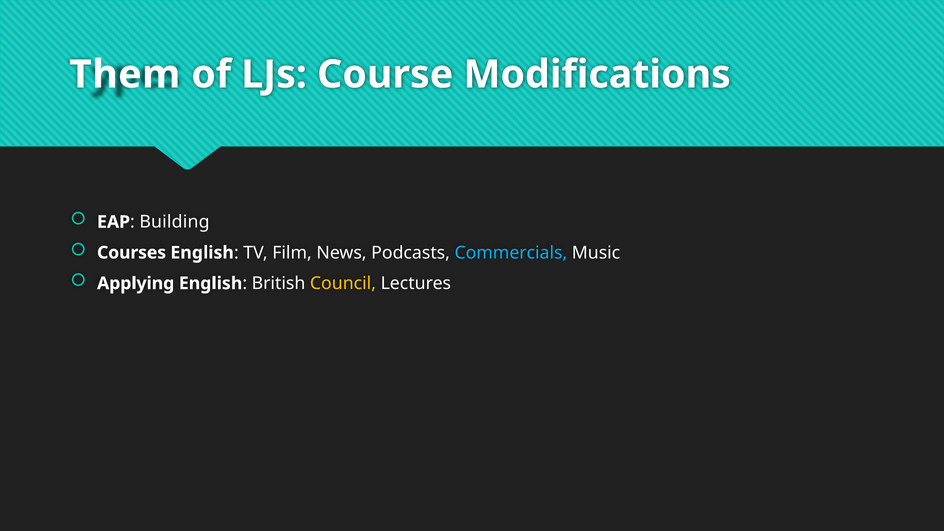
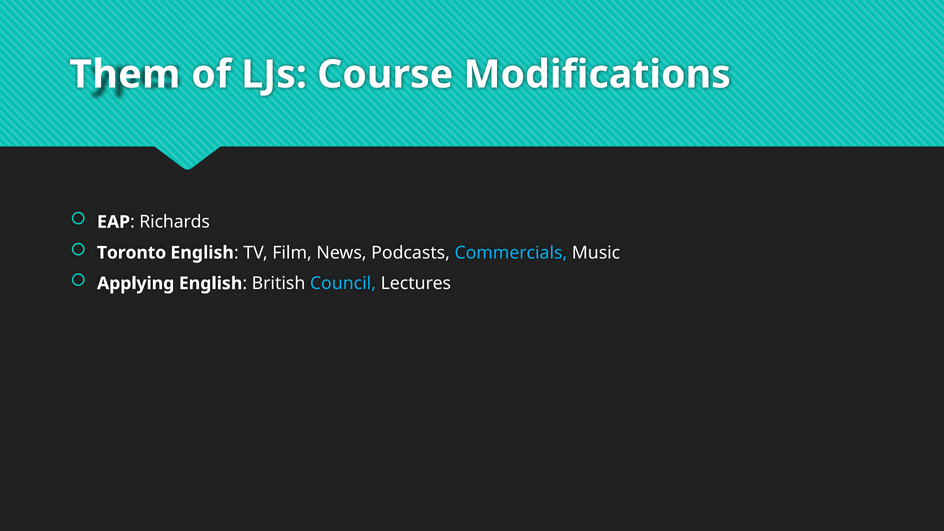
Building: Building -> Richards (175, 222)
Courses: Courses -> Toronto (132, 253)
Council colour: yellow -> light blue (343, 283)
